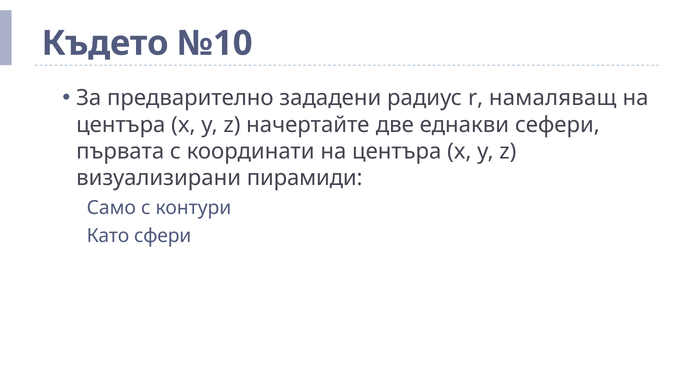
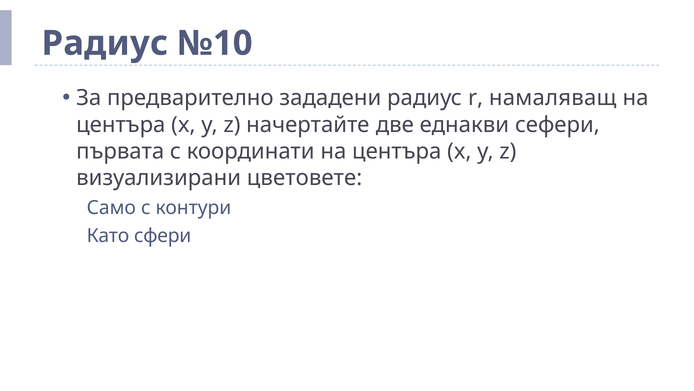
Където: Където -> Радиус (105, 43)
пирамиди: пирамиди -> цветовете (305, 178)
